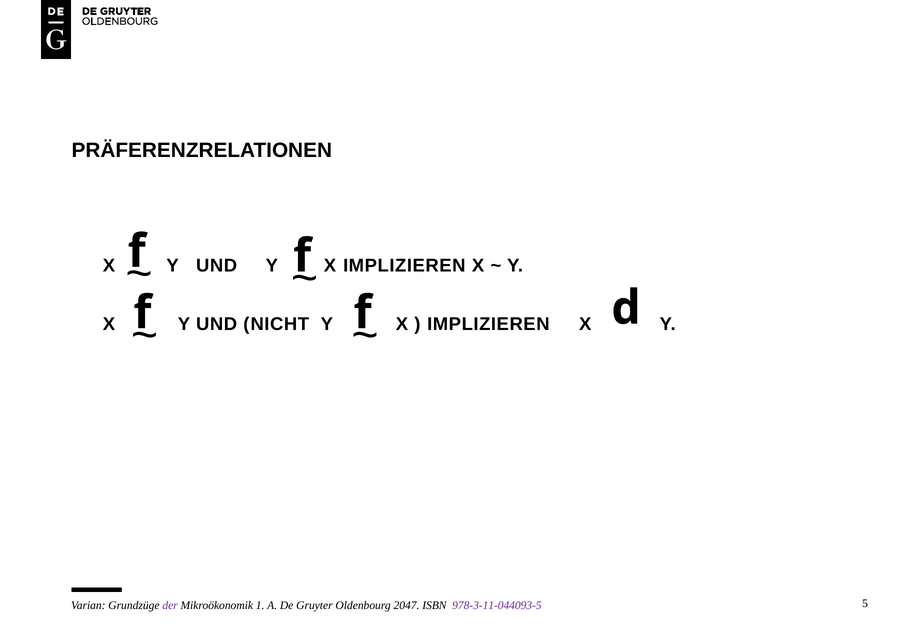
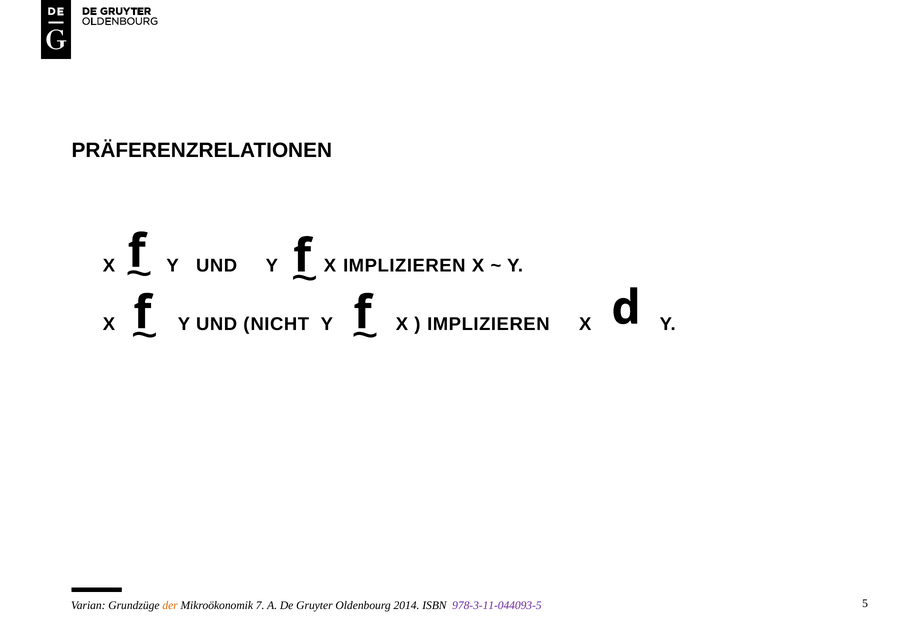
der colour: purple -> orange (170, 605)
1: 1 -> 7 (260, 605)
2047: 2047 -> 2014 (406, 605)
